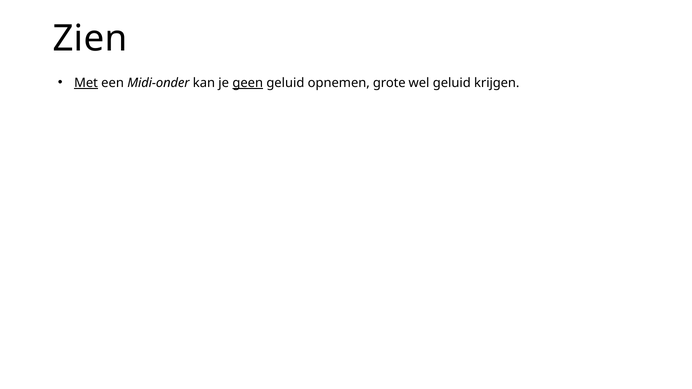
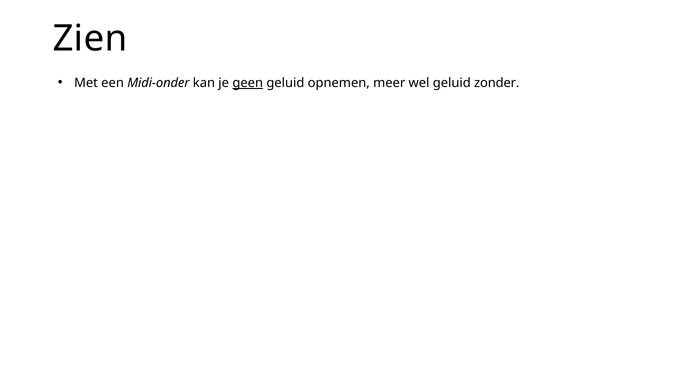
Met underline: present -> none (86, 83)
grote: grote -> meer (389, 83)
krijgen: krijgen -> zonder (497, 83)
